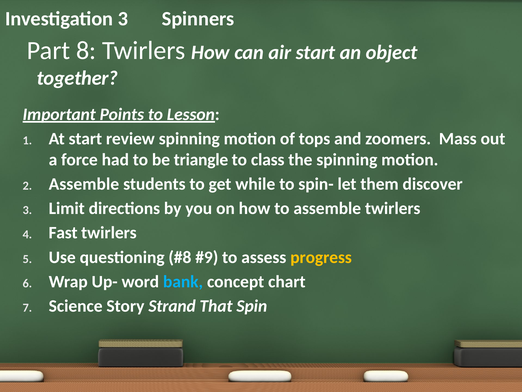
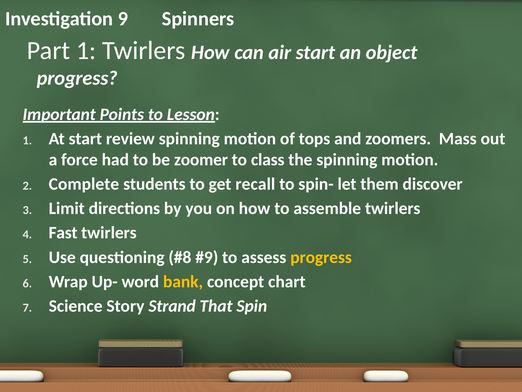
Investigation 3: 3 -> 9 (123, 19)
Part 8: 8 -> 1 (86, 51)
together: together -> progress (77, 78)
triangle: triangle -> zoomer (201, 160)
2 Assemble: Assemble -> Complete (84, 184)
while: while -> recall (255, 184)
bank colour: light blue -> yellow (183, 281)
